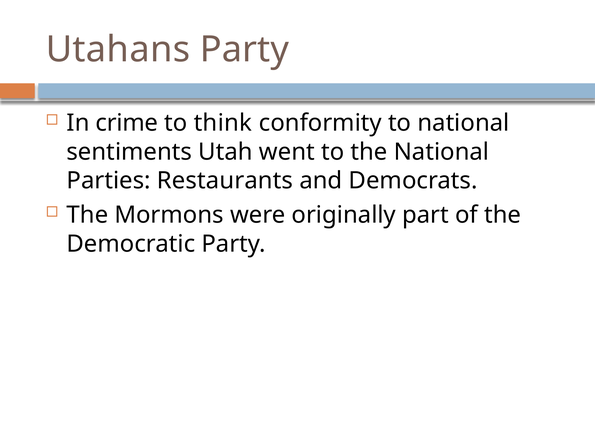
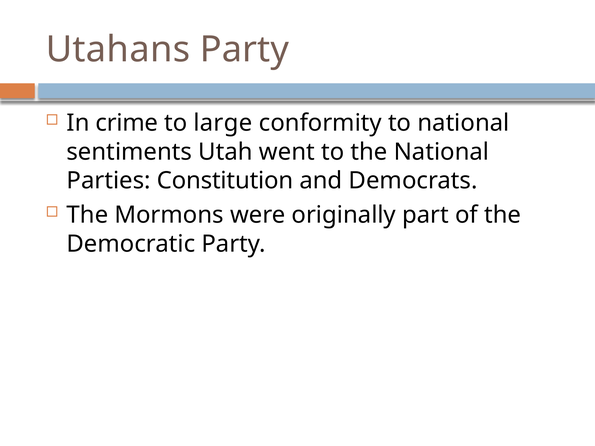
think: think -> large (223, 123)
Restaurants: Restaurants -> Constitution (225, 181)
